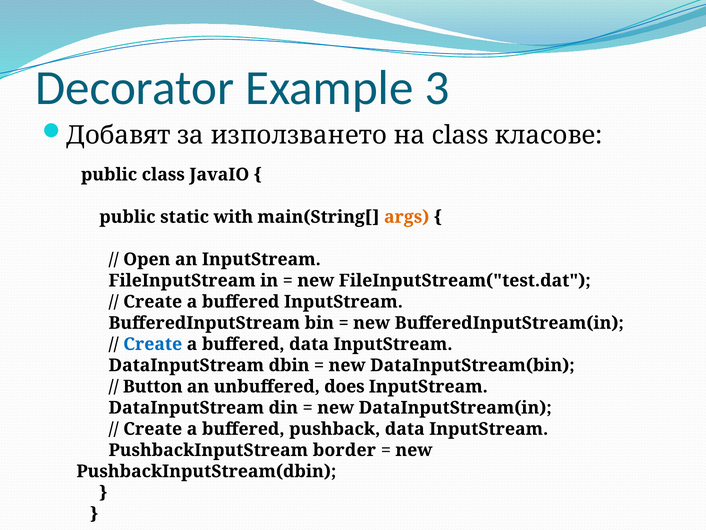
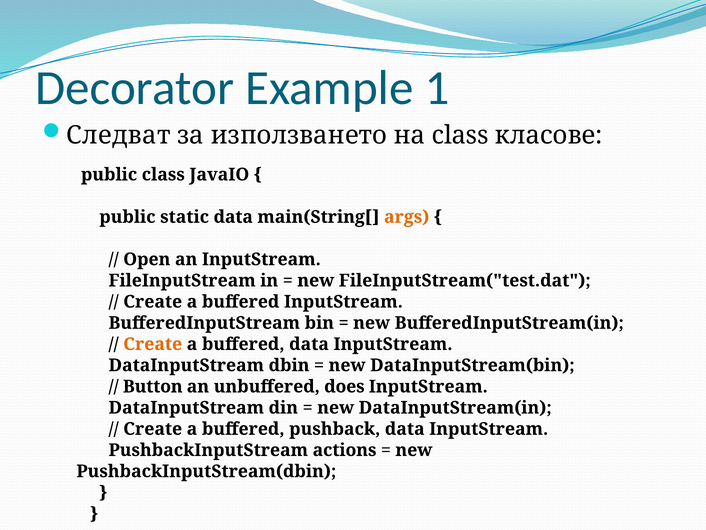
3: 3 -> 1 (437, 88)
Добавят: Добавят -> Следват (119, 135)
static with: with -> data (233, 217)
Create colour: blue -> orange (153, 344)
border: border -> actions (345, 450)
